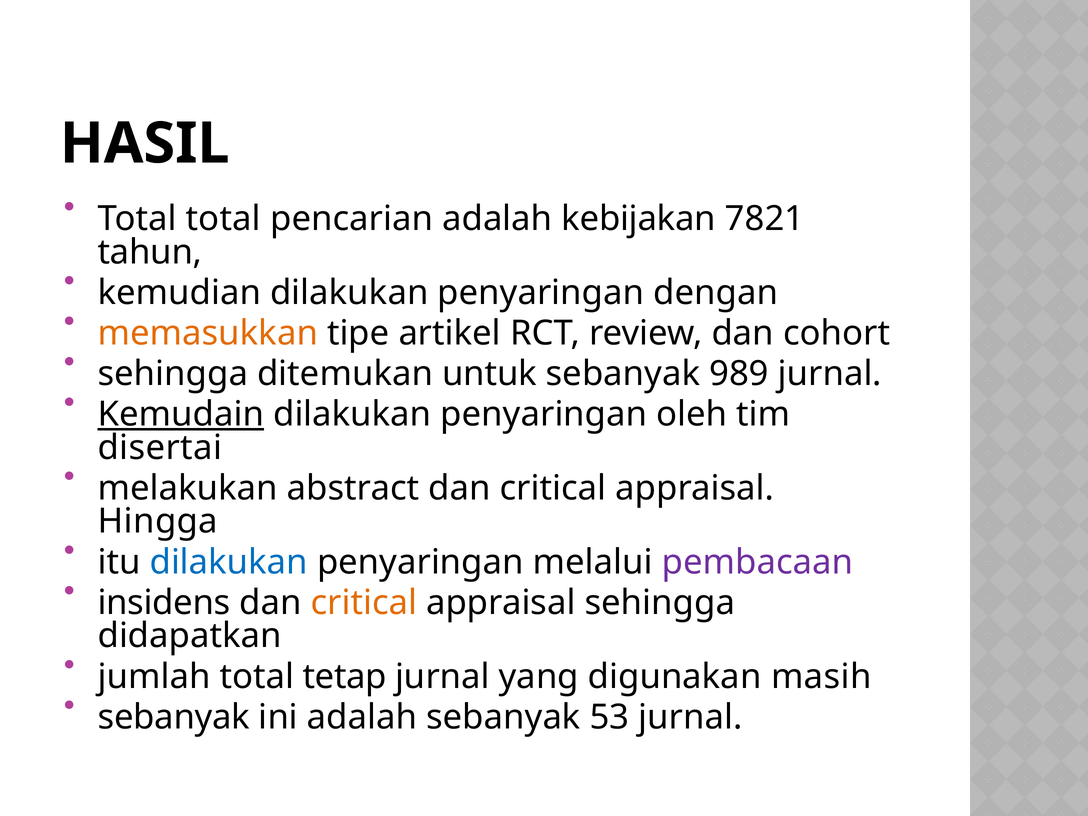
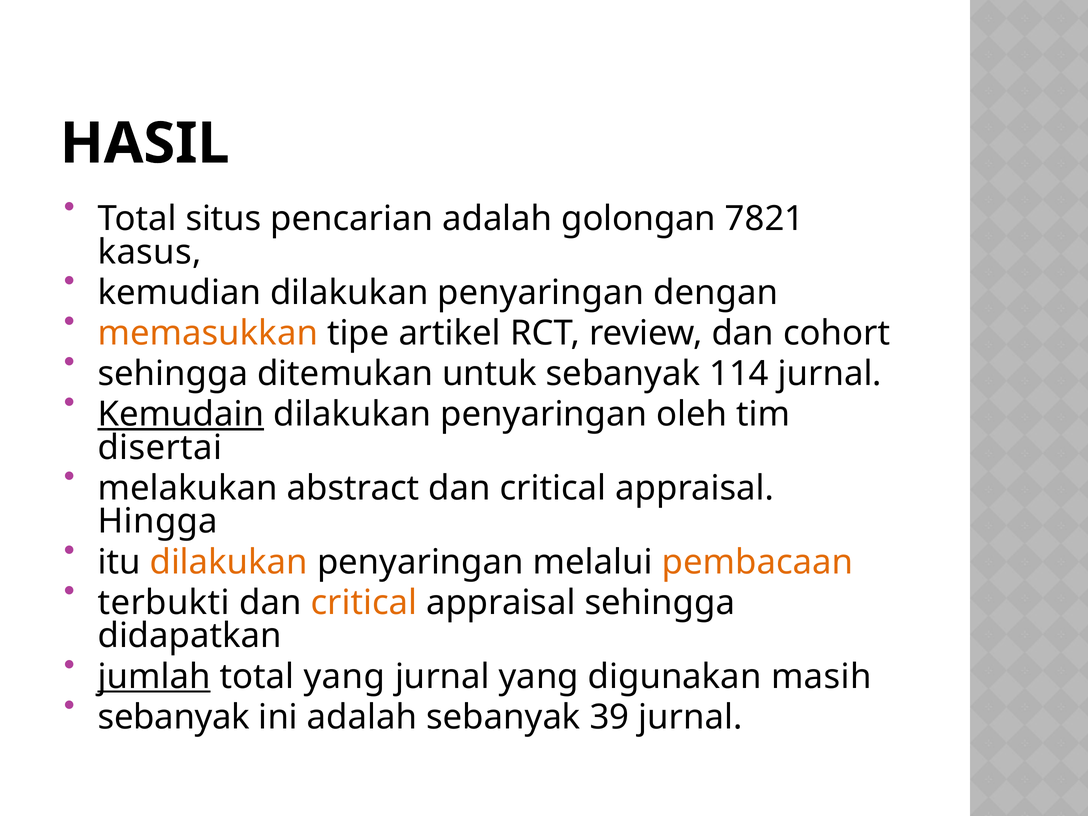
Total total: total -> situs (223, 219)
kebijakan: kebijakan -> golongan (639, 219)
tahun: tahun -> kasus (150, 252)
989: 989 -> 114 (739, 374)
dilakukan colour: blue -> orange (229, 562)
pembacaan colour: purple -> orange (757, 562)
insidens: insidens -> terbukti (164, 603)
jumlah underline: none -> present (154, 677)
total tetap: tetap -> yang (344, 677)
53: 53 -> 39 (609, 717)
